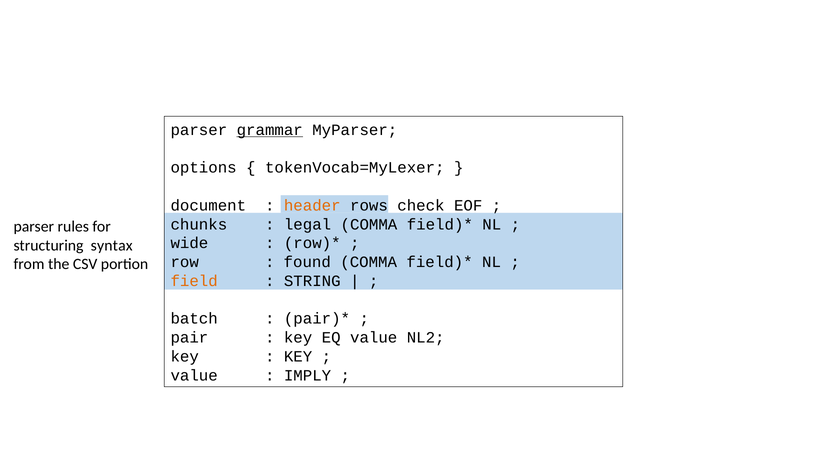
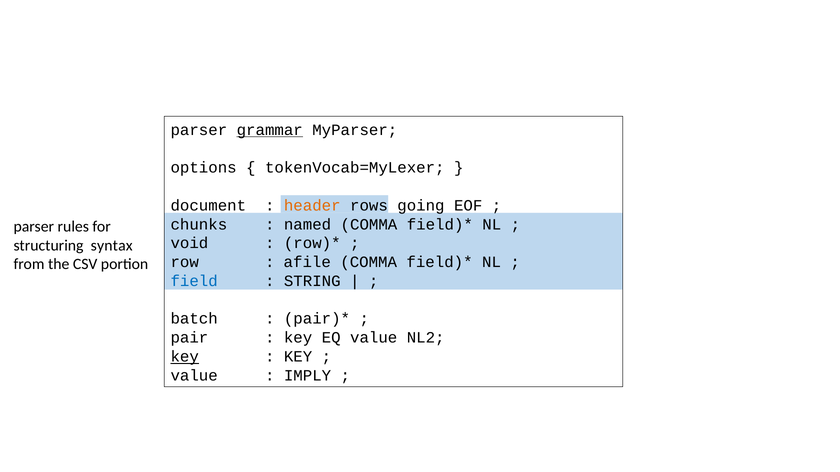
check: check -> going (421, 206)
legal: legal -> named (308, 225)
wide: wide -> void (189, 244)
found: found -> afile (307, 262)
field colour: orange -> blue (194, 281)
key underline: none -> present (185, 357)
